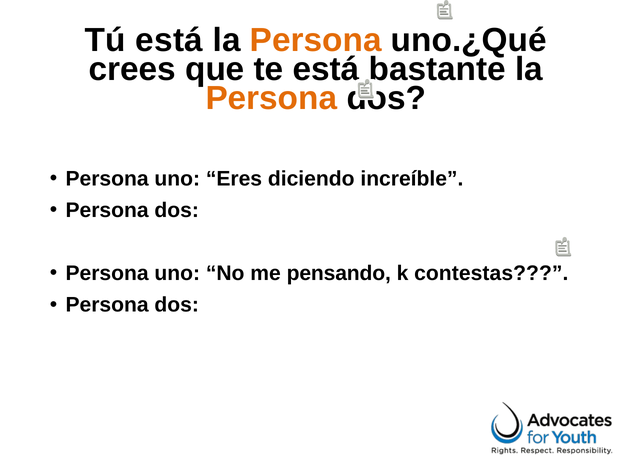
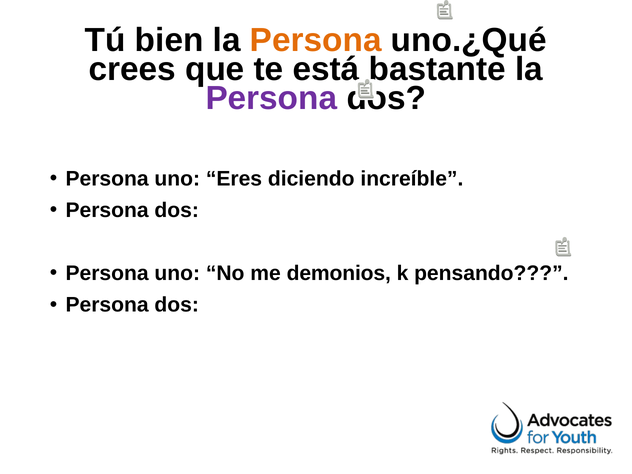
Tú está: está -> bien (169, 40)
Persona colour: orange -> purple (271, 98)
pensando: pensando -> demonios (339, 273)
contestas: contestas -> pensando (491, 273)
